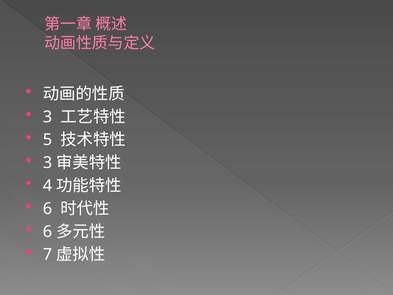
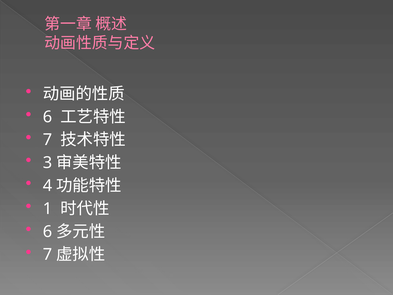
3: 3 -> 6 (47, 117)
5: 5 -> 7 (47, 140)
6: 6 -> 1 (47, 208)
